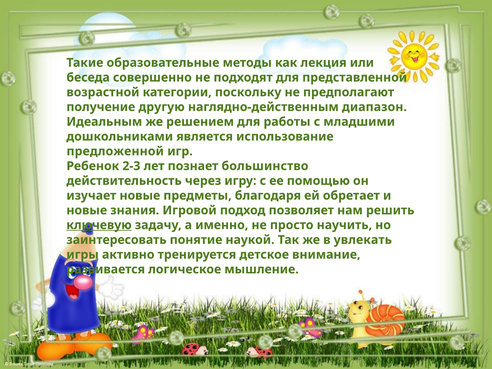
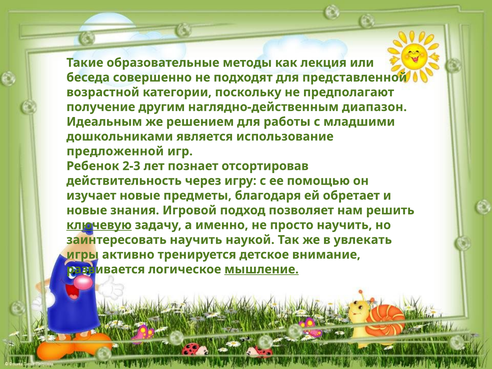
другую: другую -> другим (162, 107)
большинство: большинство -> отсортировав (265, 166)
заинтересовать понятие: понятие -> научить (196, 240)
мышление underline: none -> present (262, 269)
